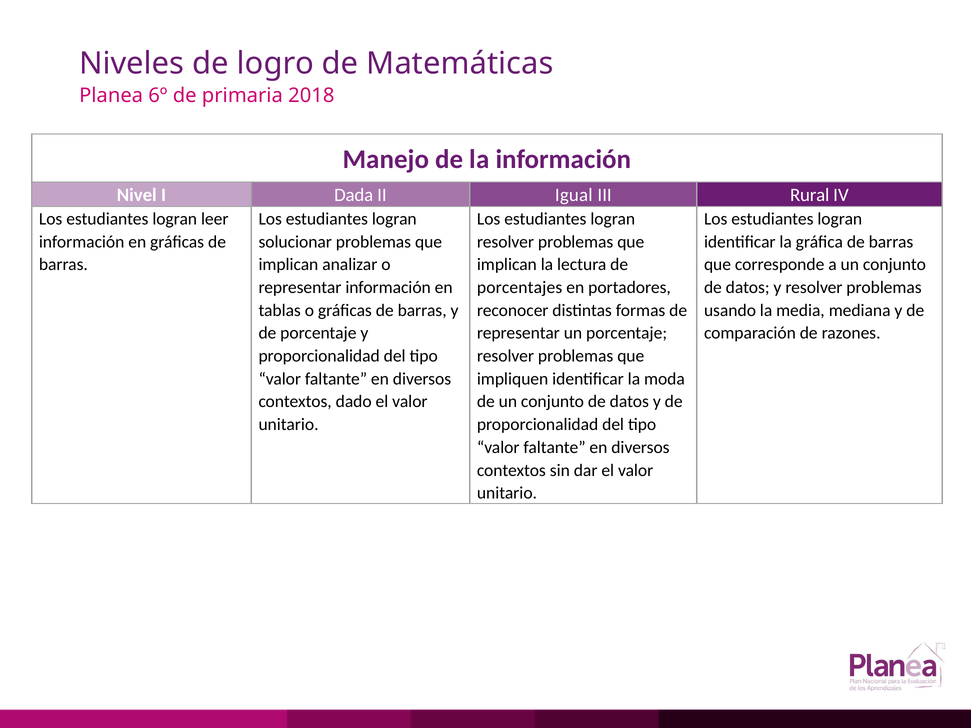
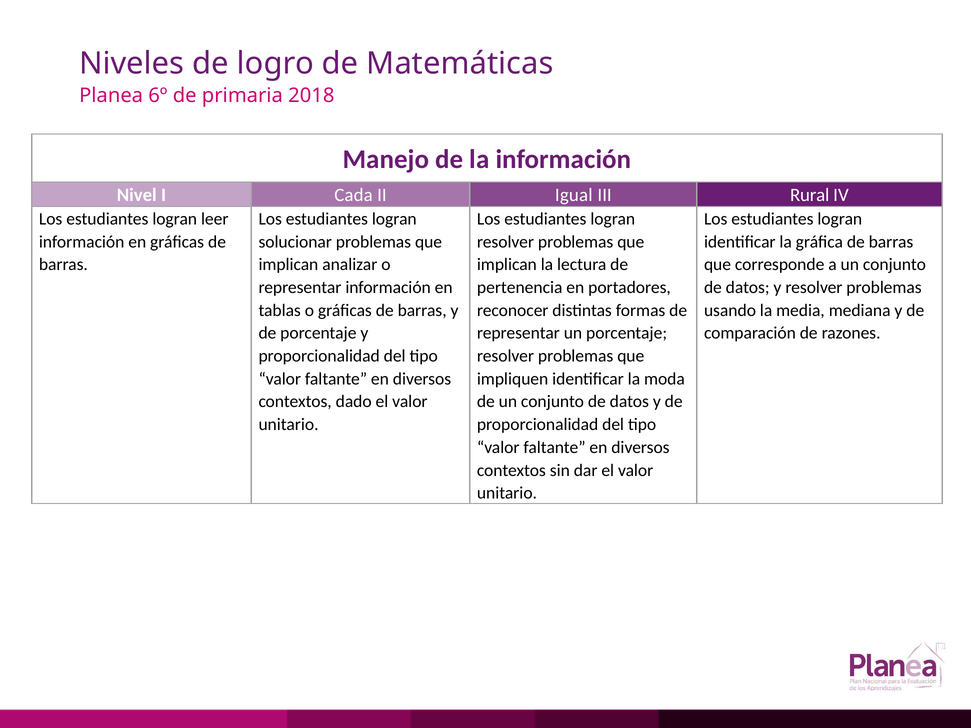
Dada: Dada -> Cada (354, 195)
porcentajes: porcentajes -> pertenencia (520, 288)
